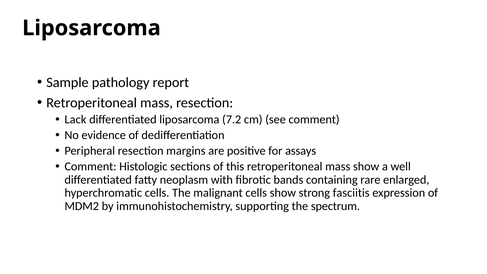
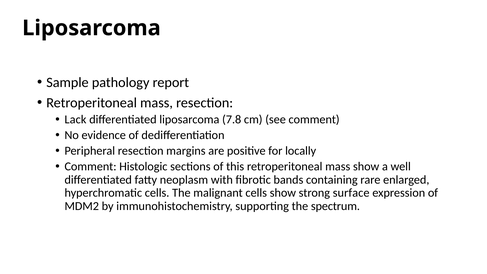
7.2: 7.2 -> 7.8 (232, 119)
assays: assays -> locally (301, 151)
fasciitis: fasciitis -> surface (351, 193)
